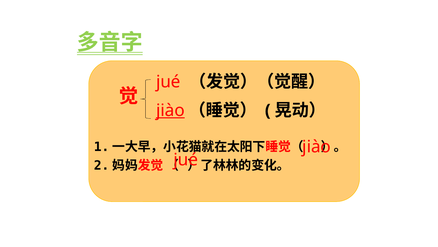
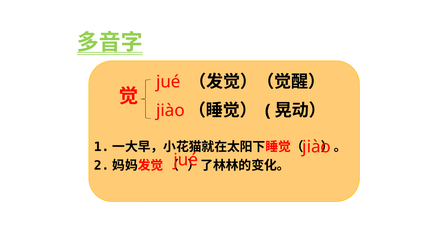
jiào underline: present -> none (170, 110)
